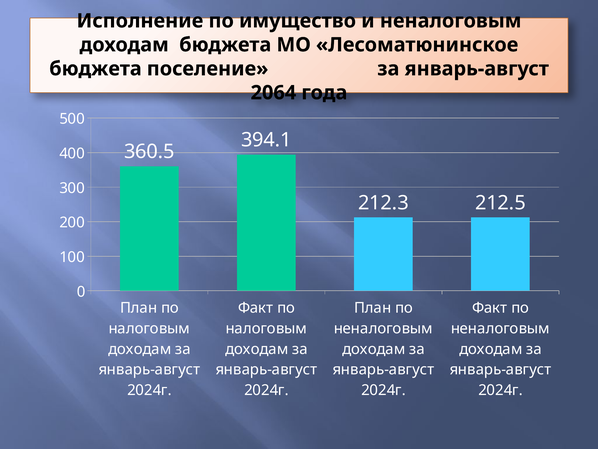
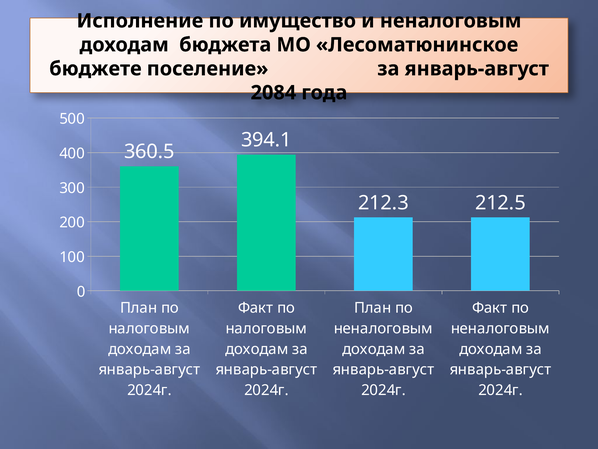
бюджета: бюджета -> бюджете (95, 69)
2064: 2064 -> 2084 (273, 93)
